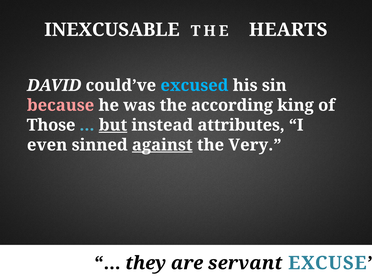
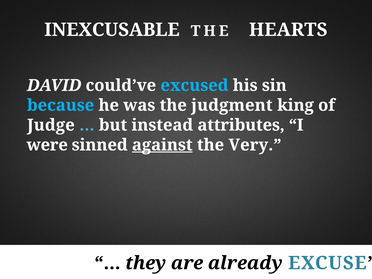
because colour: pink -> light blue (61, 105)
according: according -> judgment (232, 105)
Those: Those -> Judge (51, 125)
but underline: present -> none (113, 125)
even: even -> were (47, 145)
servant: servant -> already (245, 263)
